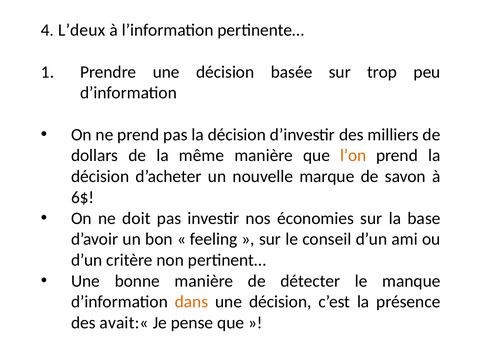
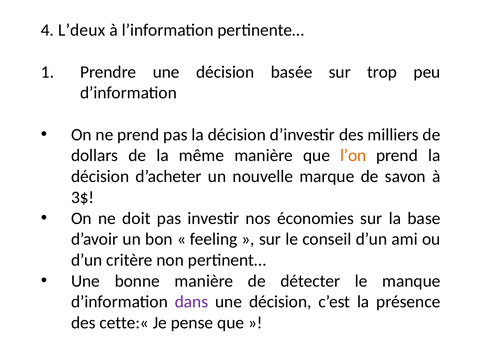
6$: 6$ -> 3$ (83, 197)
dans colour: orange -> purple (192, 301)
avait:«: avait:« -> cette:« (124, 322)
